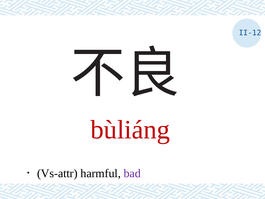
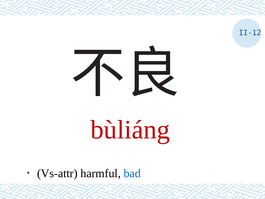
bad colour: purple -> blue (132, 173)
